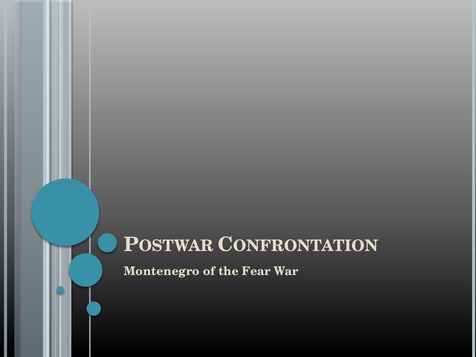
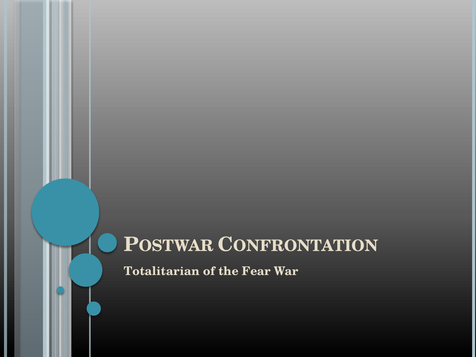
Montenegro: Montenegro -> Totalitarian (162, 271)
